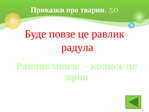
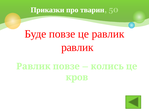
радула: радула -> равлик (77, 47)
